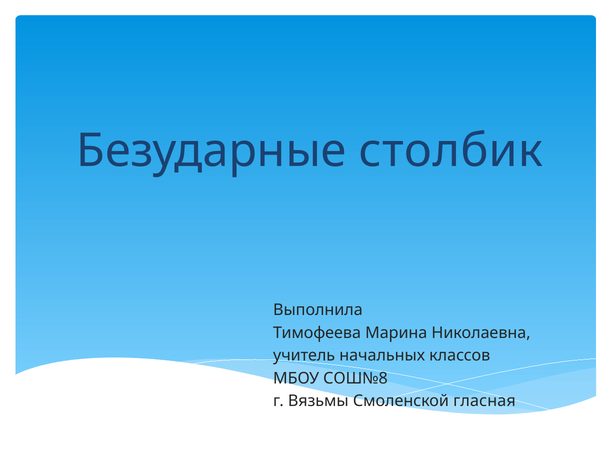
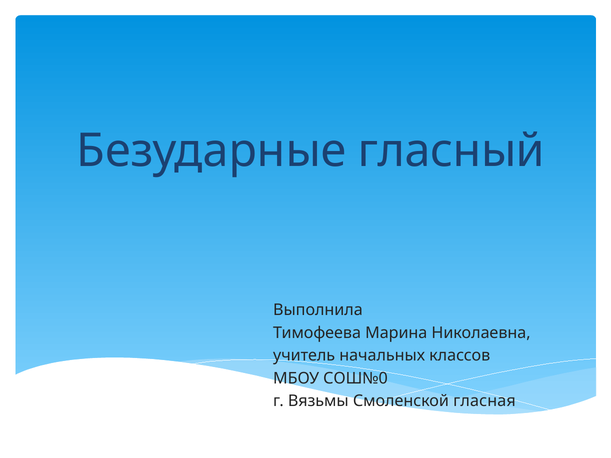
столбик: столбик -> гласный (451, 151)
СОШ№8: СОШ№8 -> СОШ№0 (356, 379)
